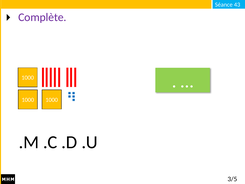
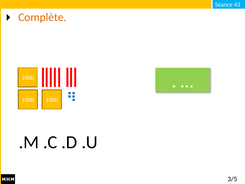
Complète colour: purple -> orange (42, 17)
